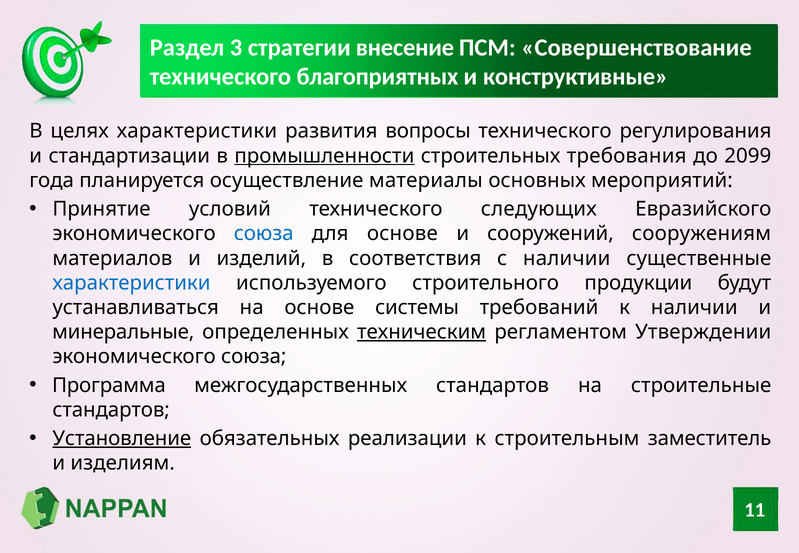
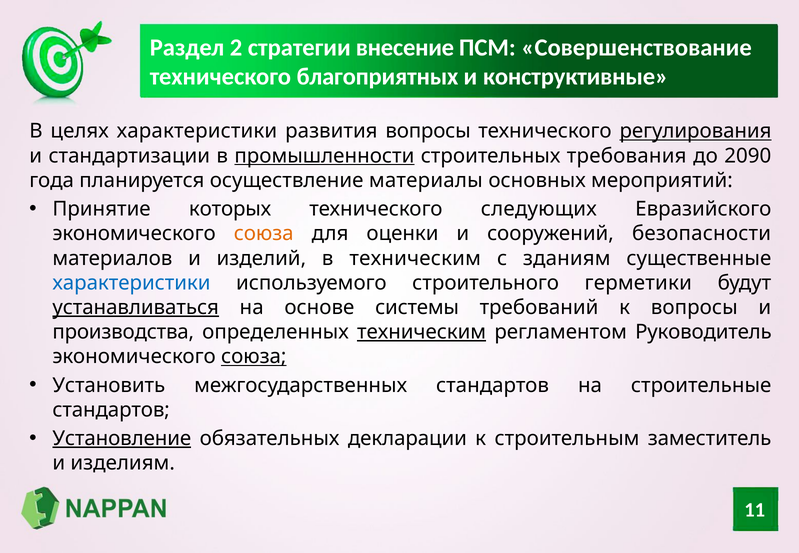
3: 3 -> 2 (236, 47)
регулирования underline: none -> present (696, 131)
2099: 2099 -> 2090 (748, 156)
условий: условий -> которых (230, 209)
союза colour: blue -> orange (264, 234)
для основе: основе -> оценки (402, 234)
сооружениям: сооружениям -> безопасности (702, 234)
в соответствия: соответствия -> техническим (415, 258)
с наличии: наличии -> зданиям (567, 258)
продукции: продукции -> герметики (638, 283)
устанавливаться underline: none -> present (136, 307)
к наличии: наличии -> вопросы (694, 307)
минеральные: минеральные -> производства (123, 332)
Утверждении: Утверждении -> Руководитель (703, 332)
союза underline: none -> present (254, 357)
Программа: Программа -> Установить (109, 385)
реализации: реализации -> декларации (407, 439)
